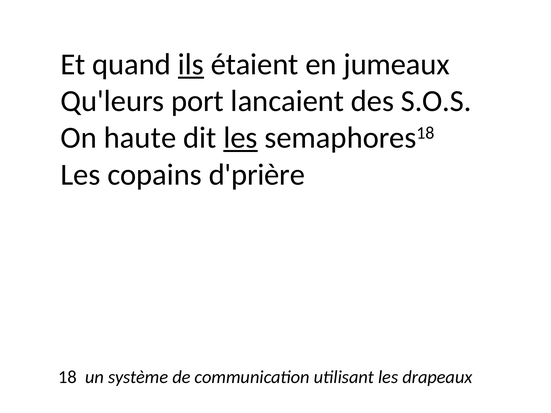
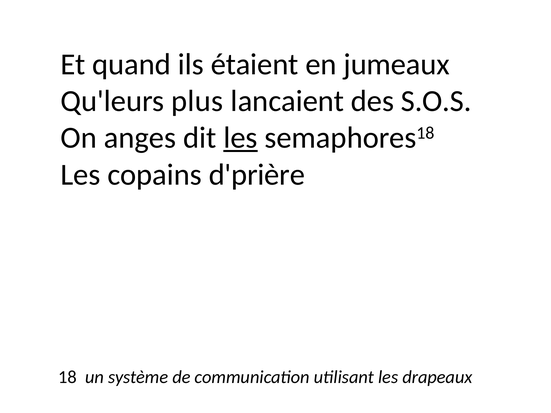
ils underline: present -> none (191, 65)
port: port -> plus (197, 101)
haute: haute -> anges (140, 138)
